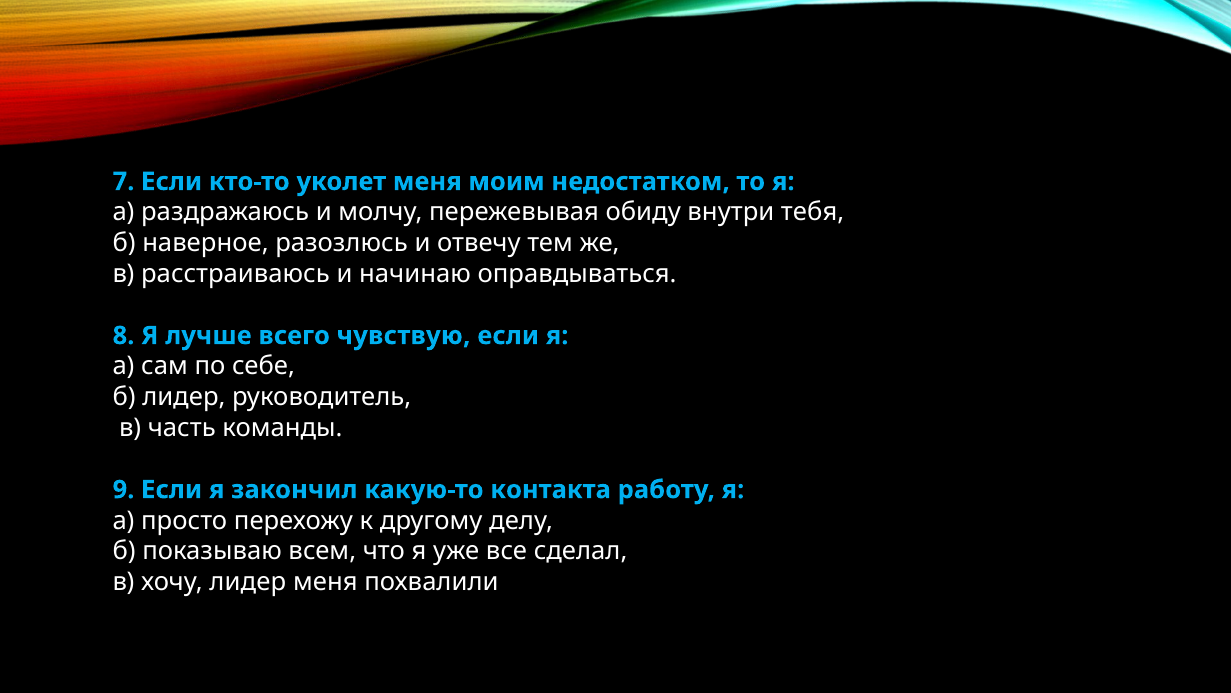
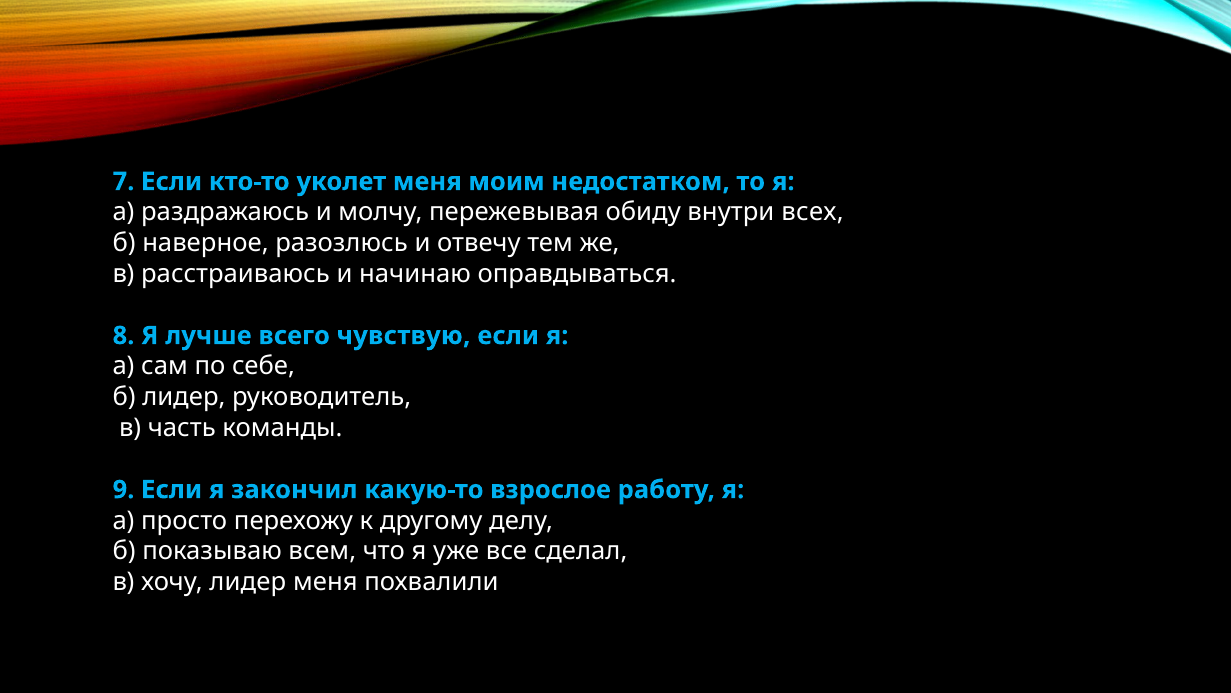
тебя: тебя -> всех (813, 212)
контакта: контакта -> взрослое (551, 489)
